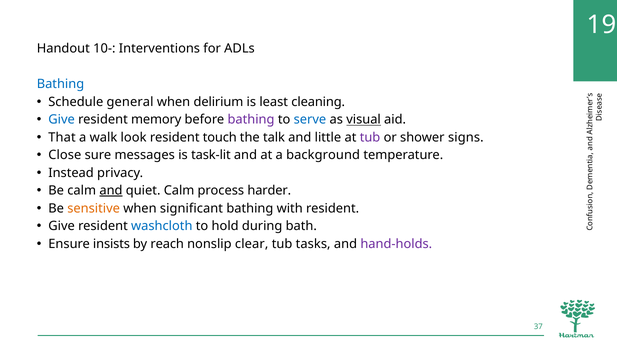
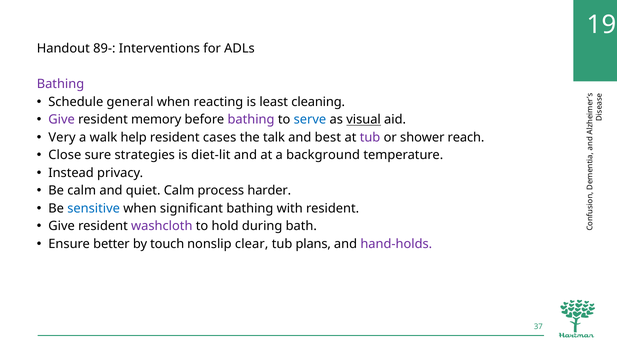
10-: 10- -> 89- (104, 49)
Bathing colour: blue -> purple (60, 84)
delirium: delirium -> reacting (218, 102)
Give colour: blue -> purple (62, 120)
That: That -> Very (62, 137)
look: look -> help (134, 137)
touch: touch -> cases (220, 137)
little: little -> best (328, 137)
signs: signs -> reach (466, 137)
messages: messages -> strategies (145, 155)
task-lit: task-lit -> diet-lit (211, 155)
and underline: present -> none (111, 191)
sensitive colour: orange -> blue (94, 208)
washcloth colour: blue -> purple (162, 226)
insists: insists -> better (111, 244)
reach: reach -> touch (167, 244)
tasks: tasks -> plans (313, 244)
